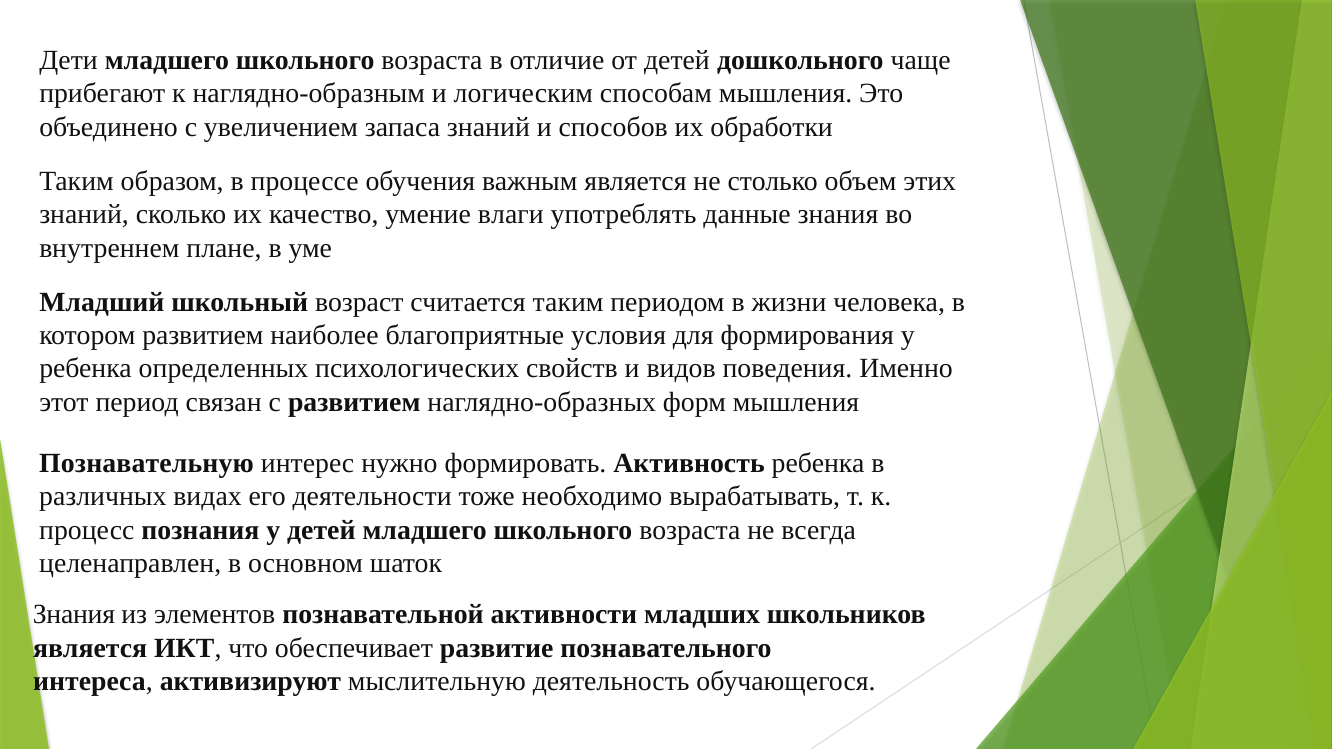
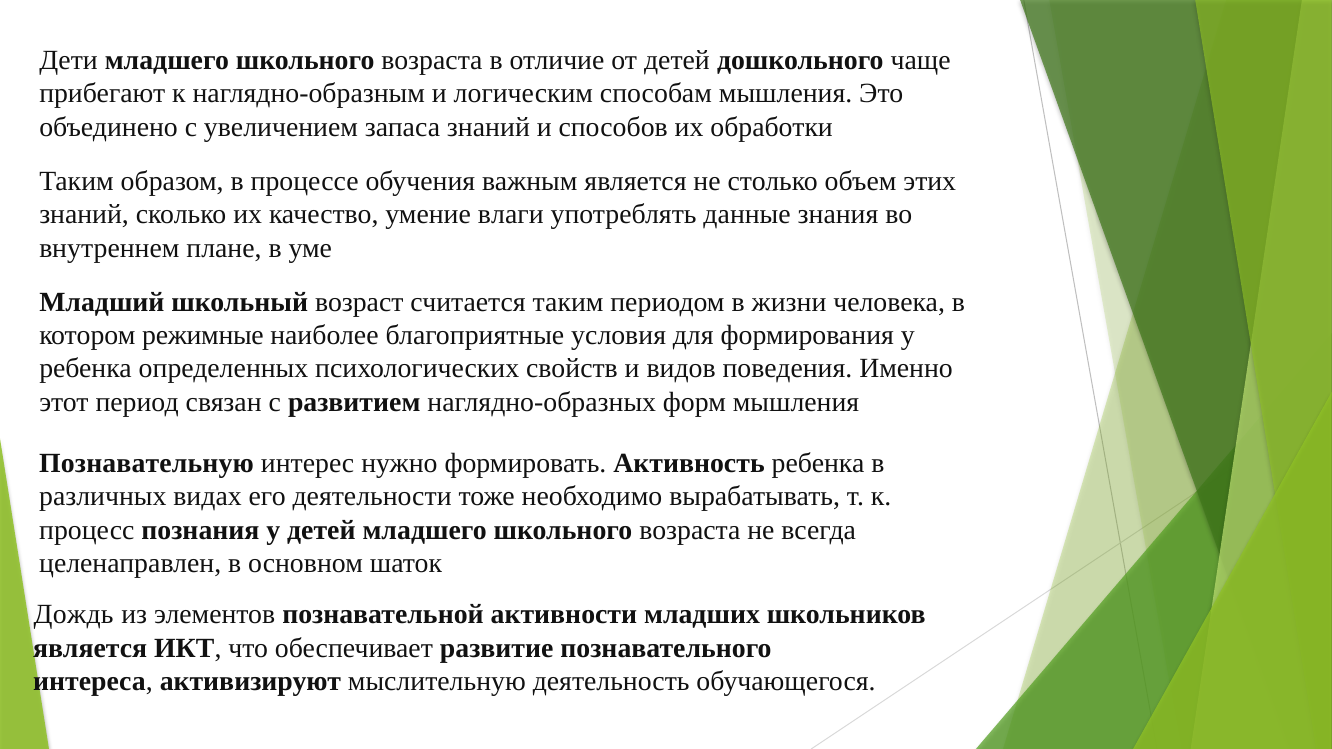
котором развитием: развитием -> режимные (203, 336)
Знания: Знания -> Дождь (74, 615)
